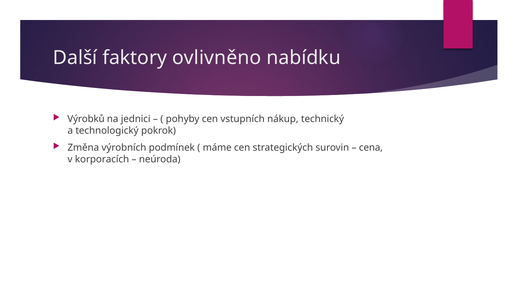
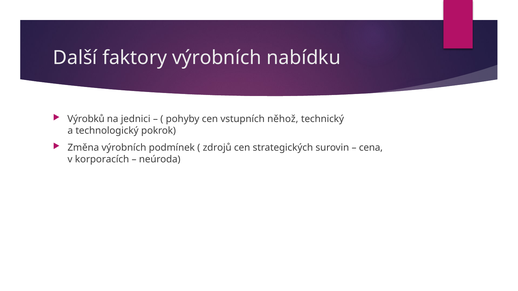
faktory ovlivněno: ovlivněno -> výrobních (217, 58)
nákup: nákup -> něhož (283, 119)
máme: máme -> zdrojů (217, 148)
